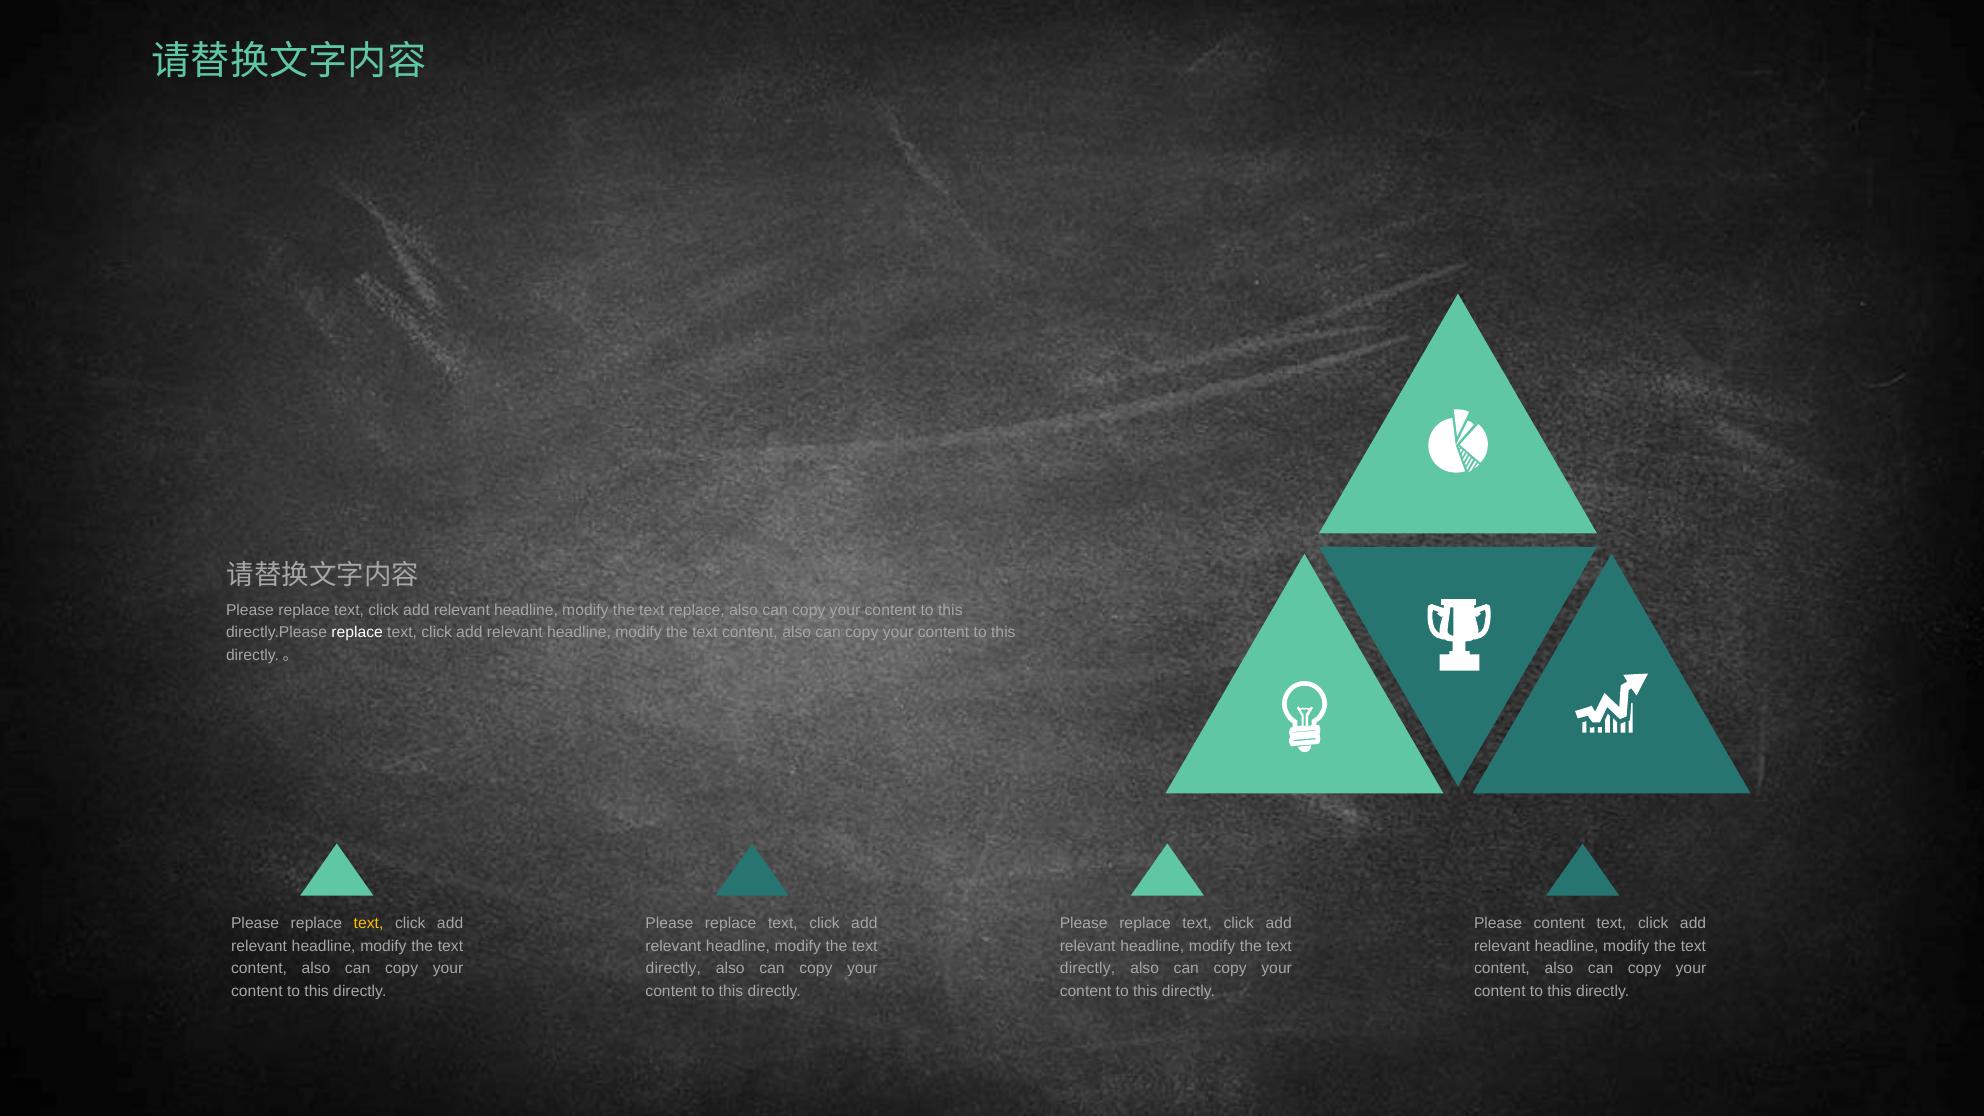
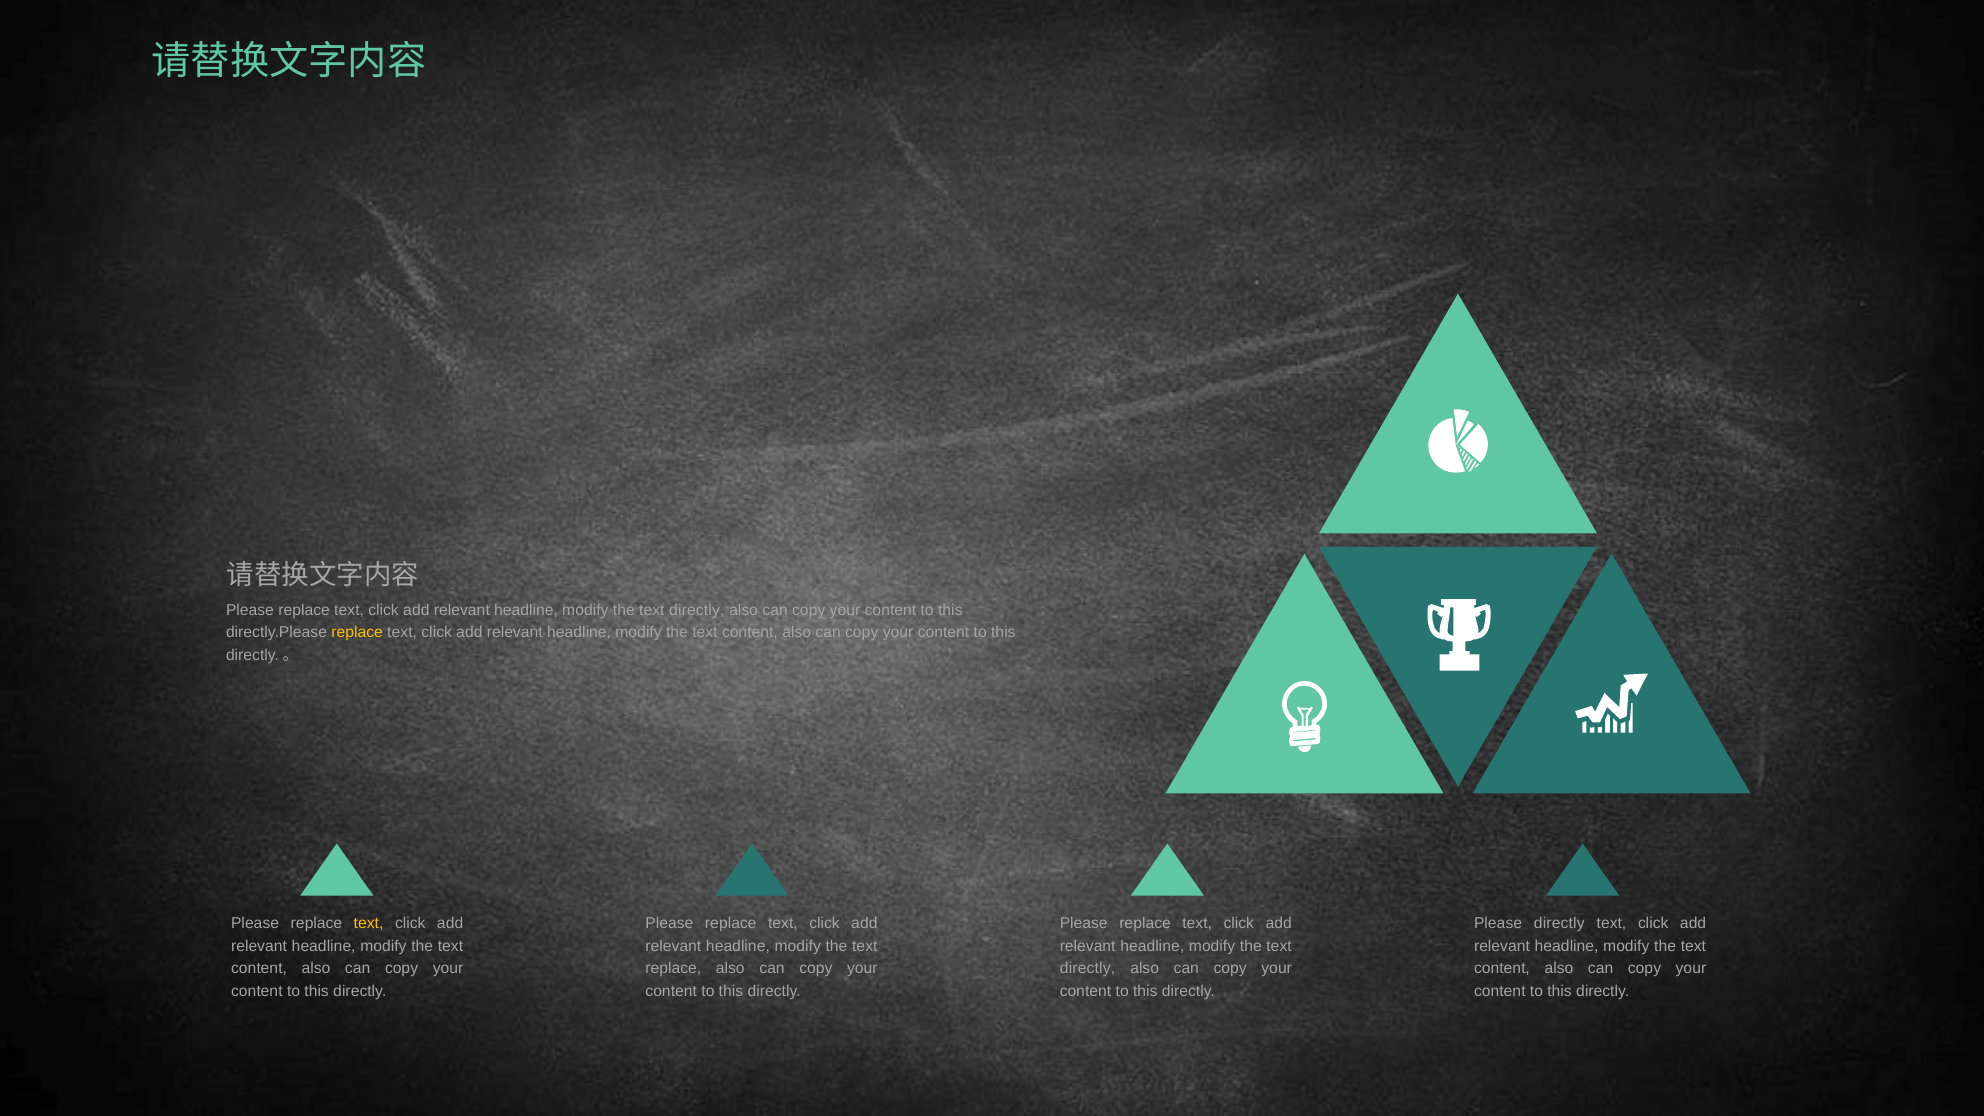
replace: replace -> directly (697, 610)
replace colour: white -> yellow (357, 633)
Please content: content -> directly (1559, 924)
directly: directly -> replace (673, 969)
